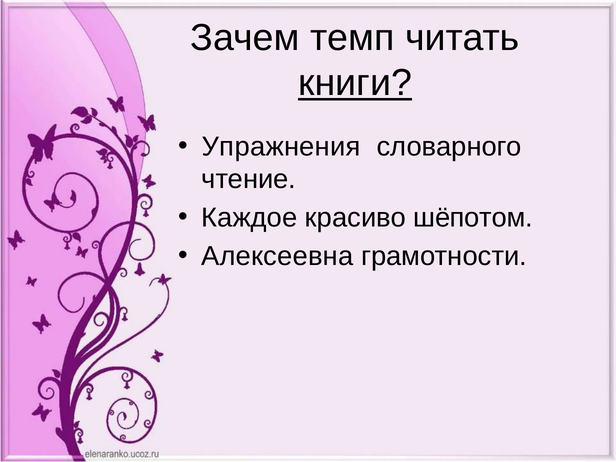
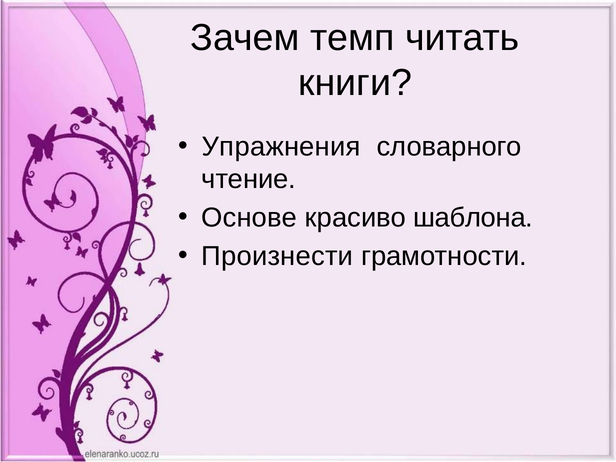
книги underline: present -> none (355, 83)
Каждое: Каждое -> Основе (249, 218)
шёпотом: шёпотом -> шаблона (473, 218)
Алексеевна: Алексеевна -> Произнести (277, 256)
